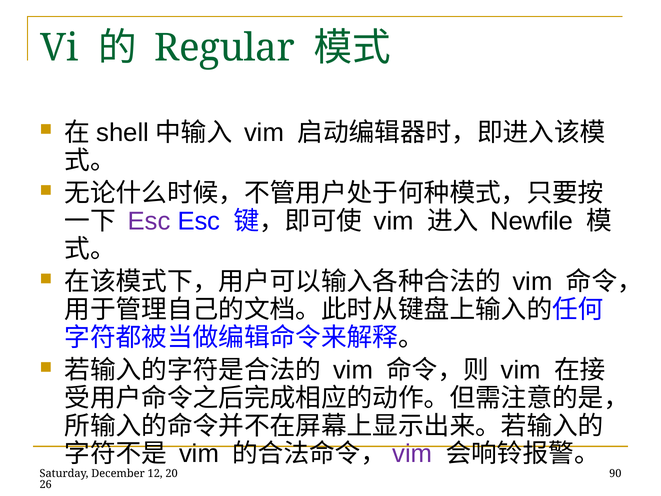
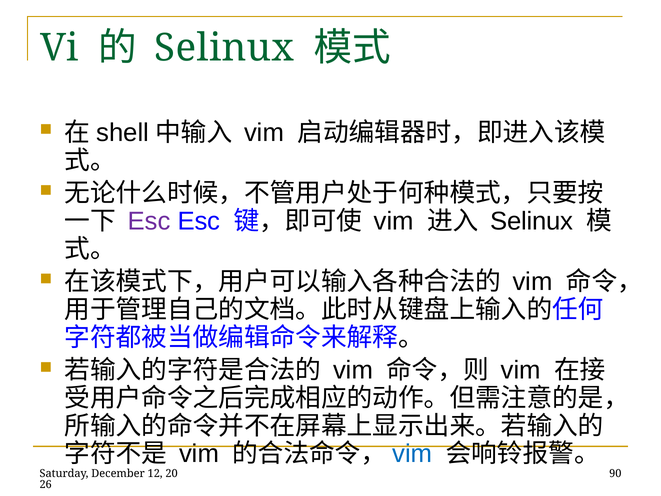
Regular: Regular -> Selinux (224, 48)
Newfile: Newfile -> Selinux (532, 221)
vim colour: purple -> blue (412, 454)
